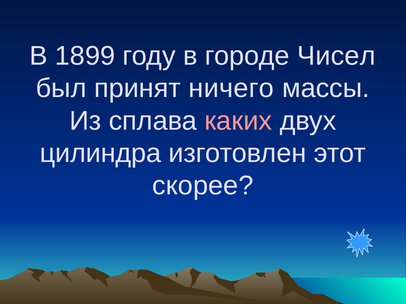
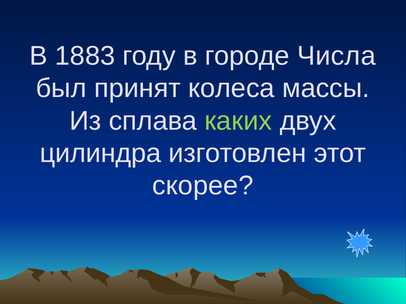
1899: 1899 -> 1883 (85, 56)
Чисел: Чисел -> Числа (336, 56)
ничего: ничего -> колеса (231, 88)
каких colour: pink -> light green (238, 121)
